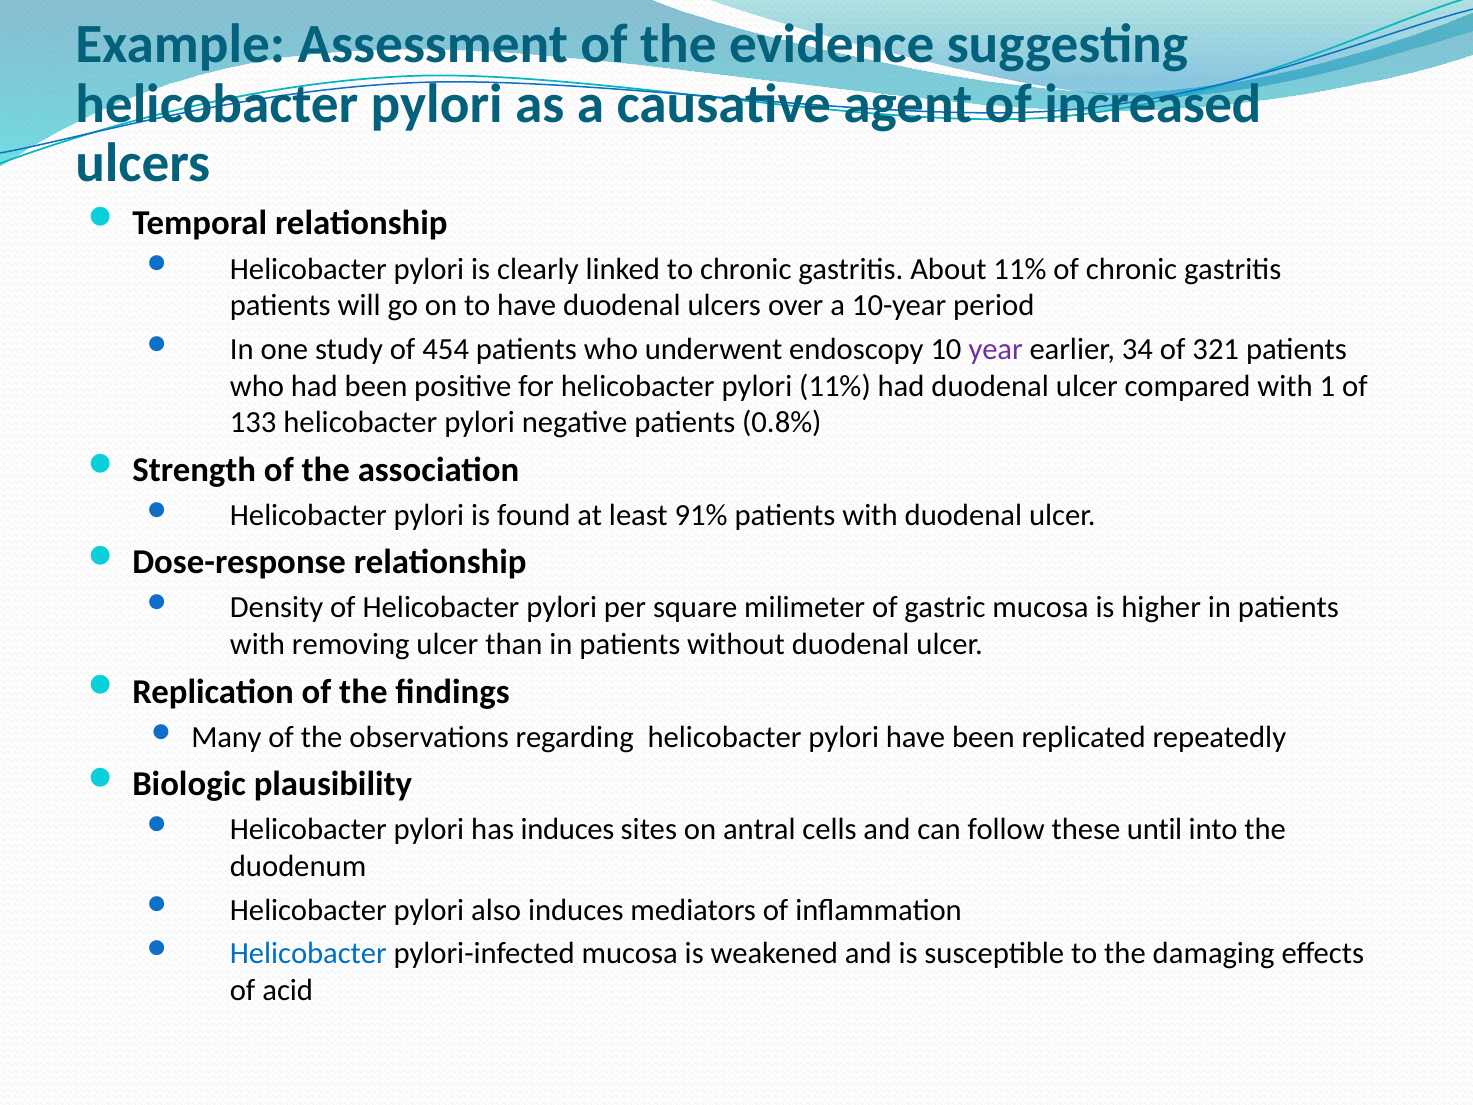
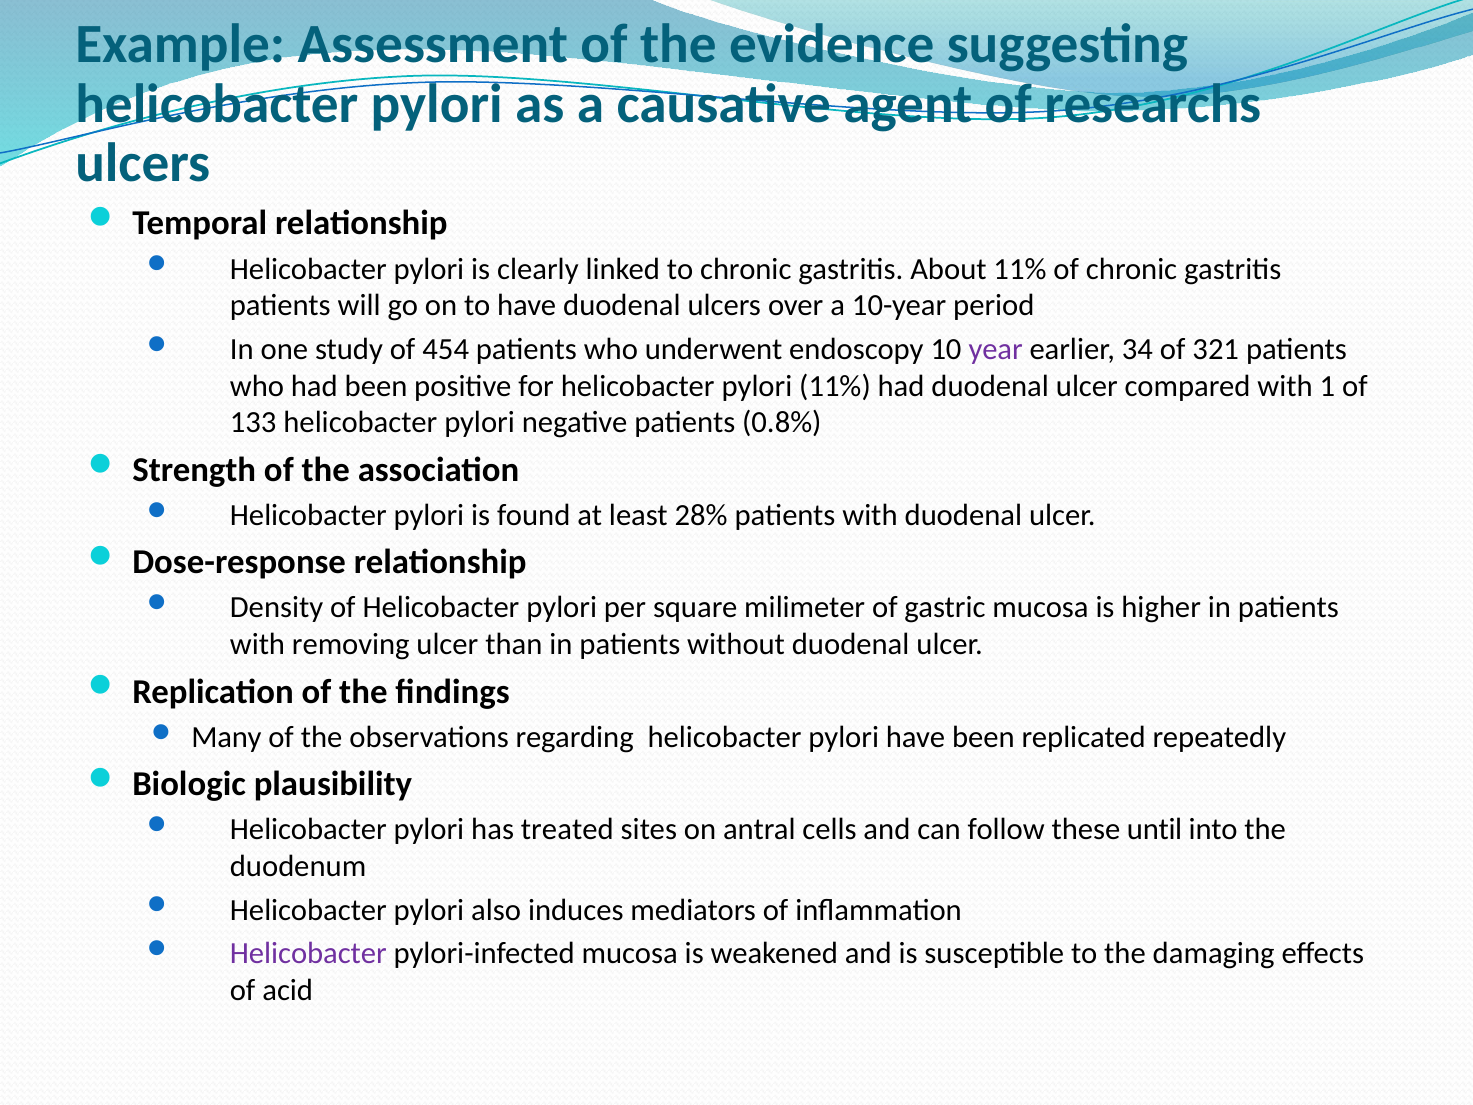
increased: increased -> researchs (1153, 104)
91%: 91% -> 28% (701, 515)
has induces: induces -> treated (567, 830)
Helicobacter colour: blue -> purple (308, 953)
